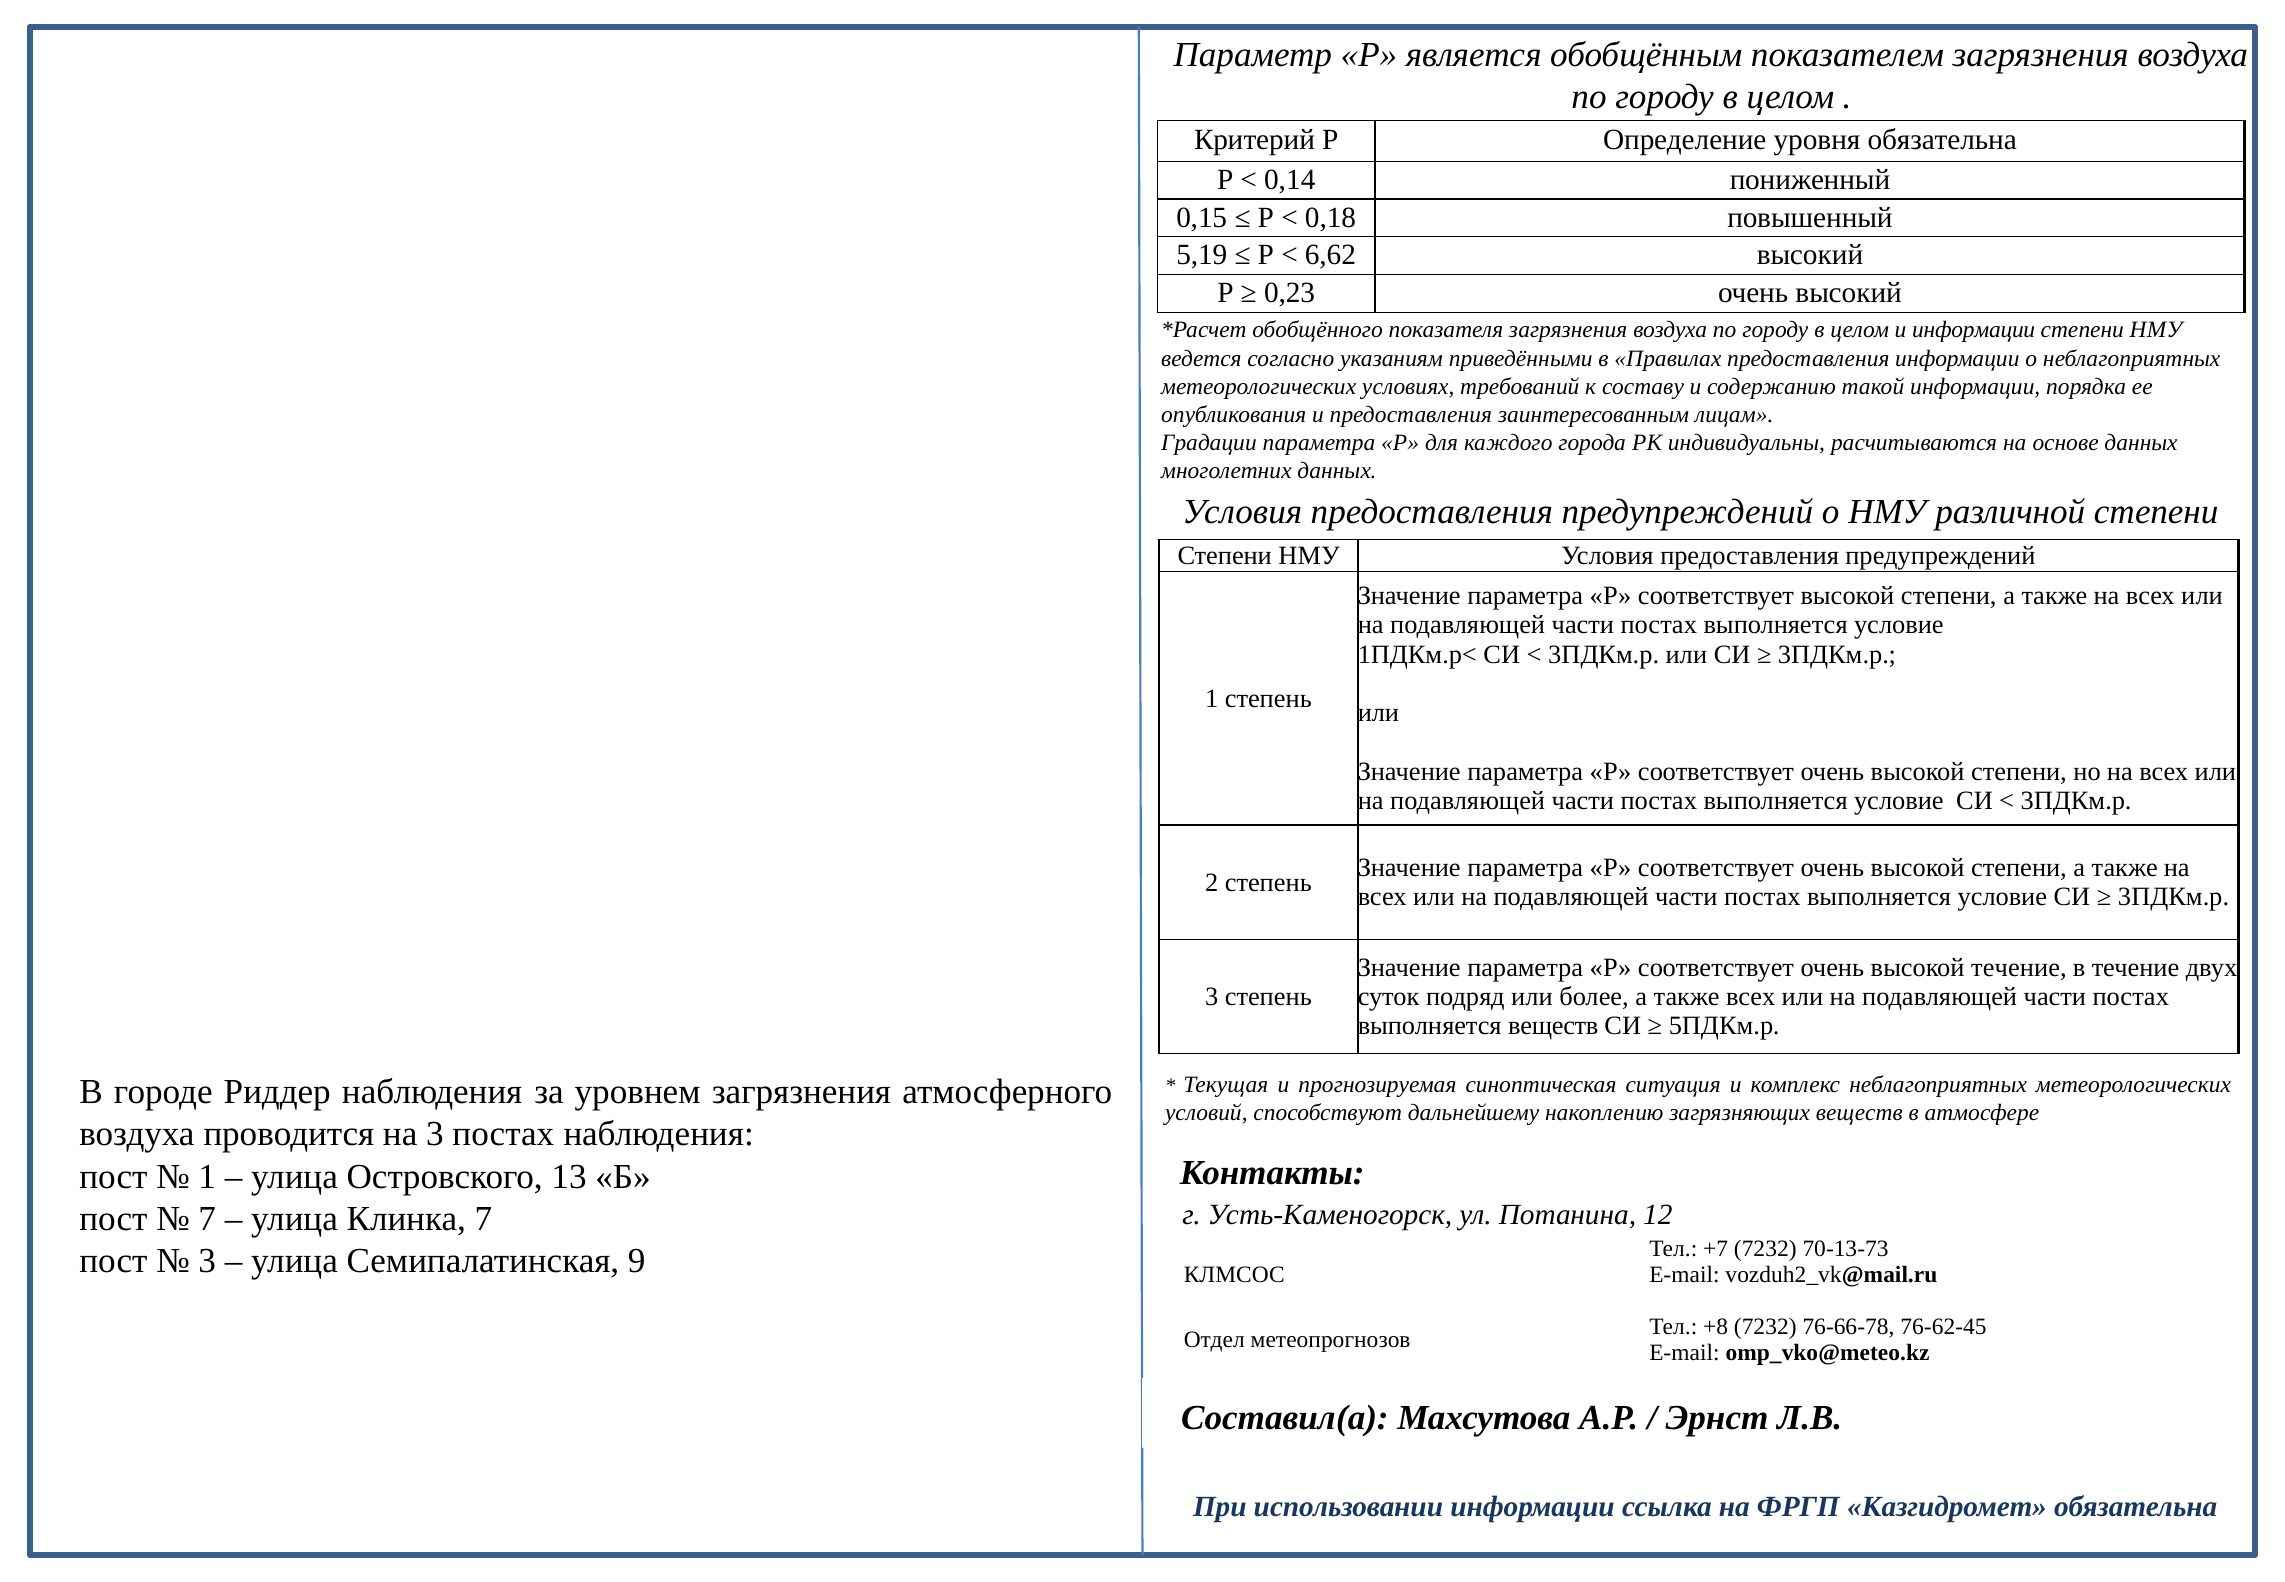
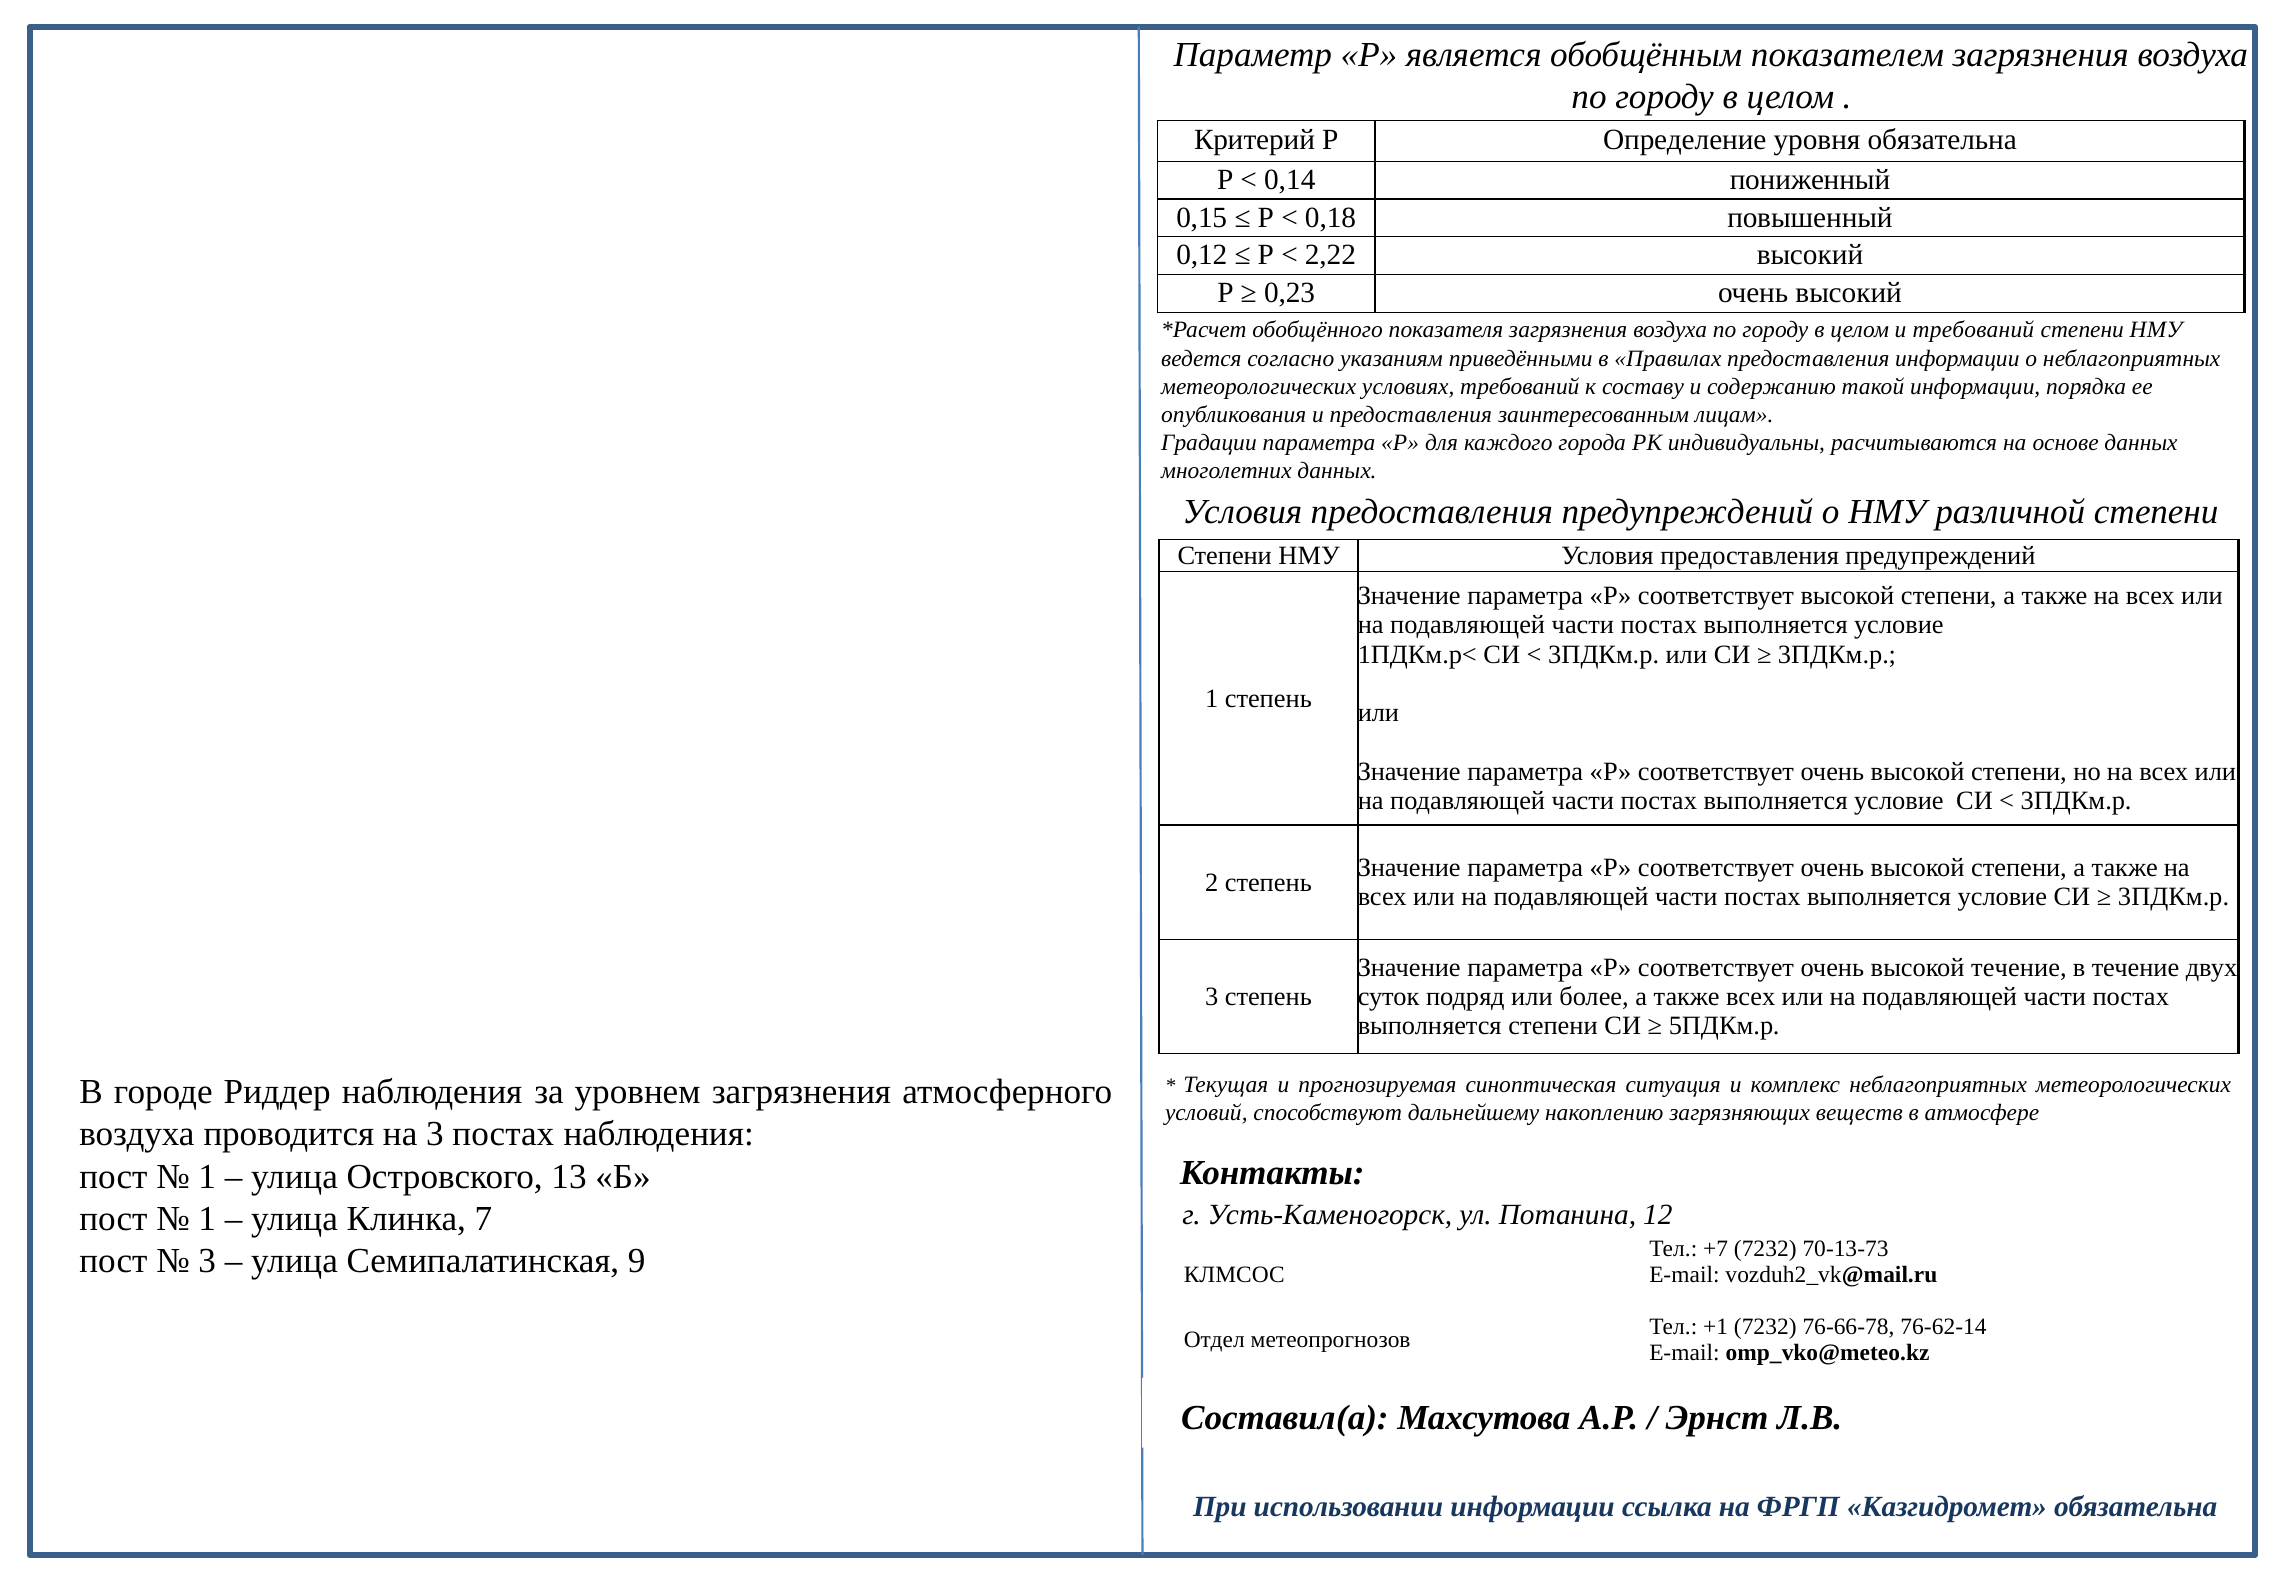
5,19: 5,19 -> 0,12 (1202, 255)
6,62: 6,62 -> 2,22 (1330, 255)
и информации: информации -> требований (1973, 330)
выполняется веществ: веществ -> степени (1553, 1026)
7: 7 -> 1 (207, 1219)
+8: +8 -> +1 (1715, 1327)
76-62-45: 76-62-45 -> 76-62-14 (1944, 1327)
